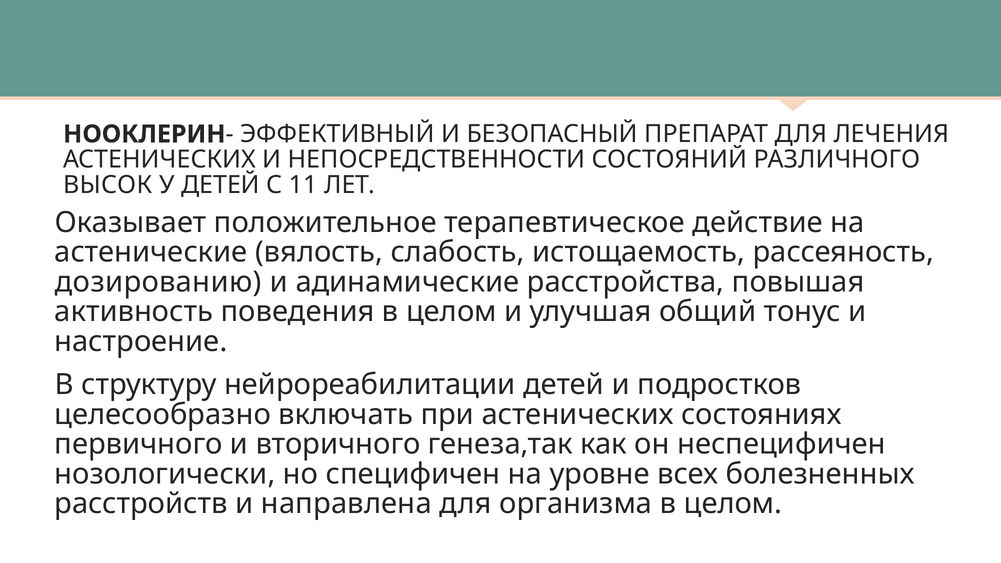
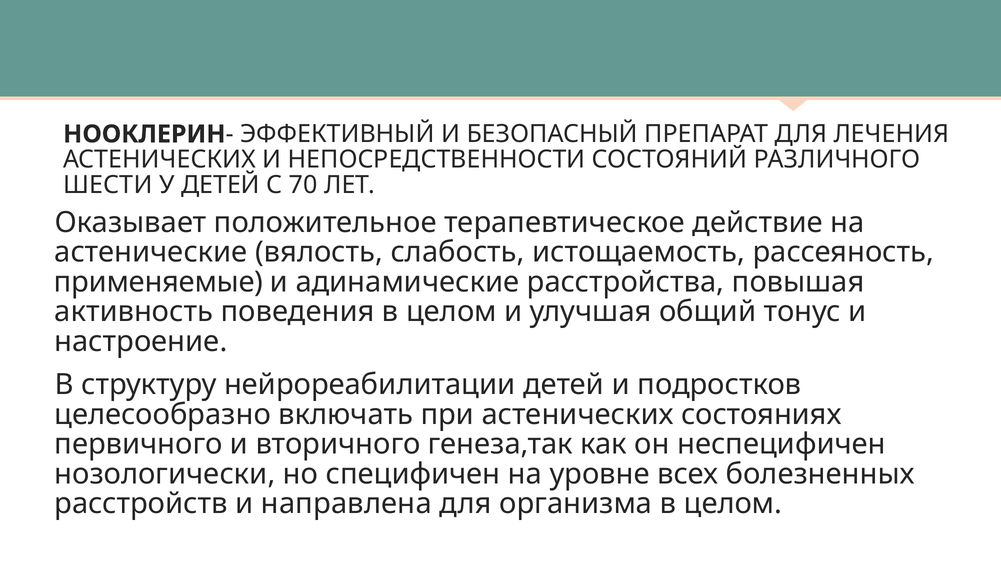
ВЫСОК: ВЫСОК -> ШЕСТИ (108, 185)
11: 11 -> 70 (303, 185)
дозированию: дозированию -> применяемые (158, 282)
